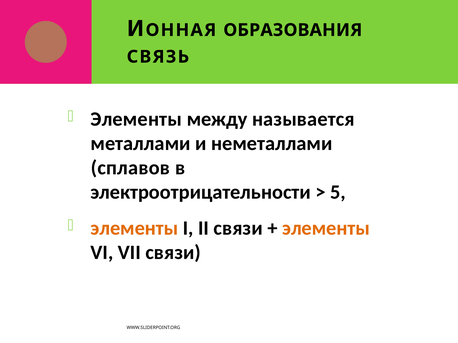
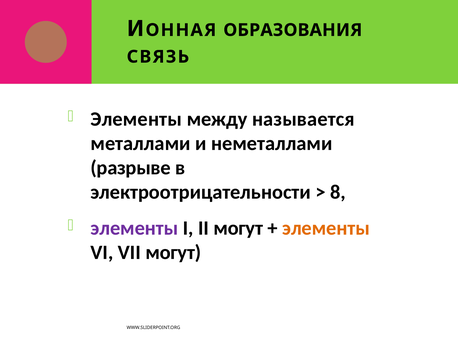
сплавов: сплавов -> разрыве (131, 168)
5: 5 -> 8 (338, 192)
элементы colour: orange -> purple (134, 228)
II связи: связи -> могут (238, 228)
VII связи: связи -> могут (173, 253)
